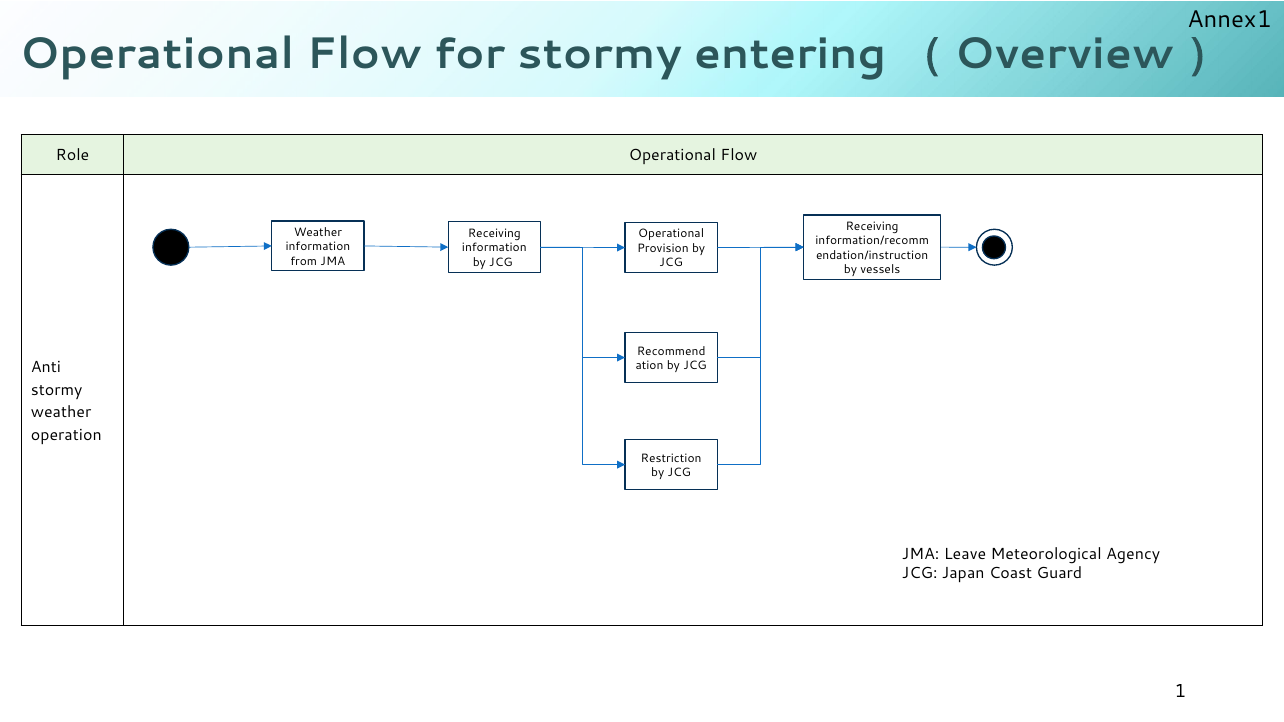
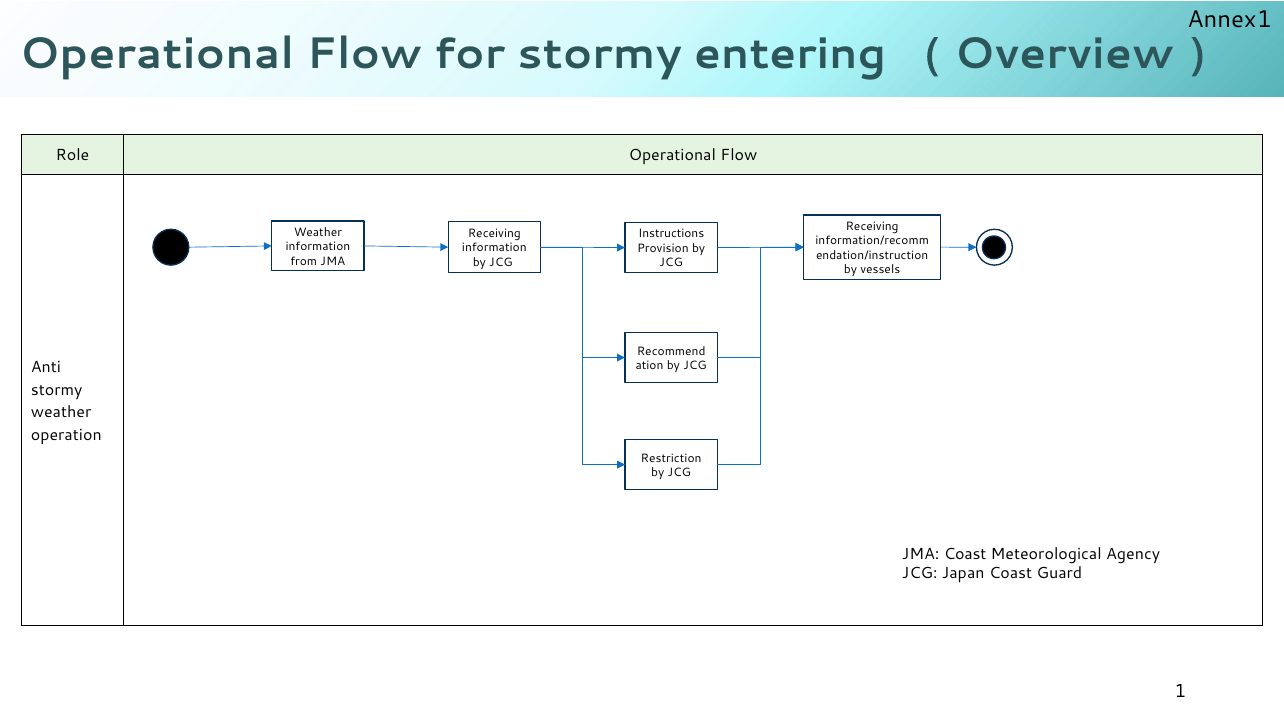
Operational: Operational -> Instructions (671, 234)
JMA Leave: Leave -> Coast (965, 554)
